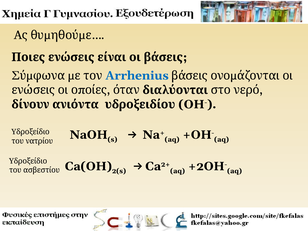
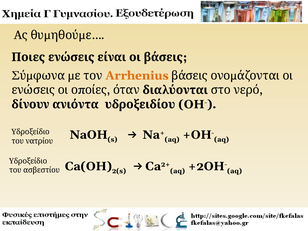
Arrhenius colour: blue -> orange (137, 76)
